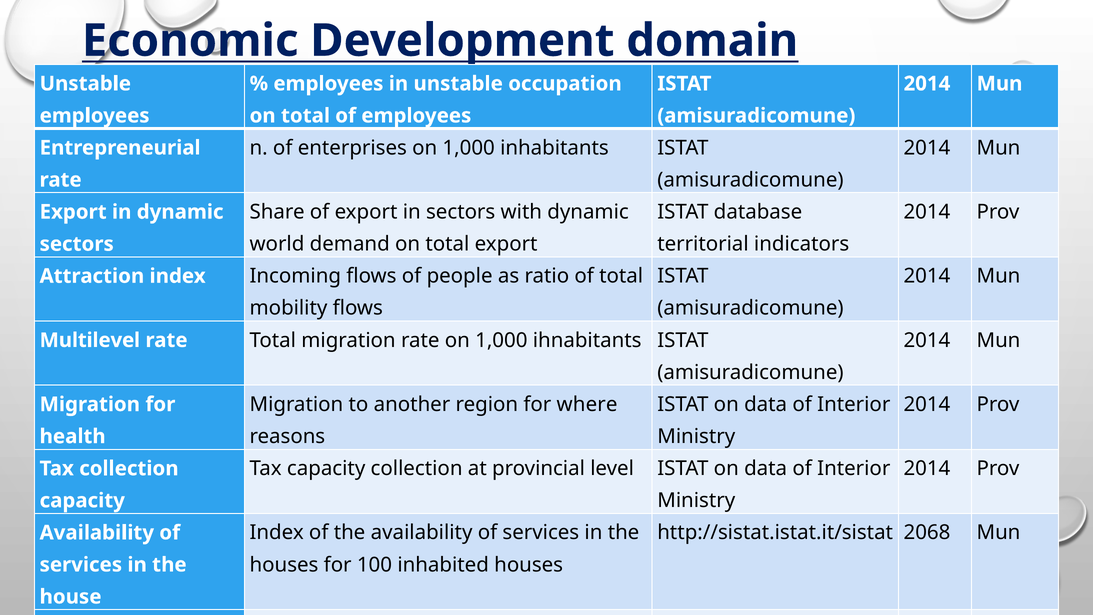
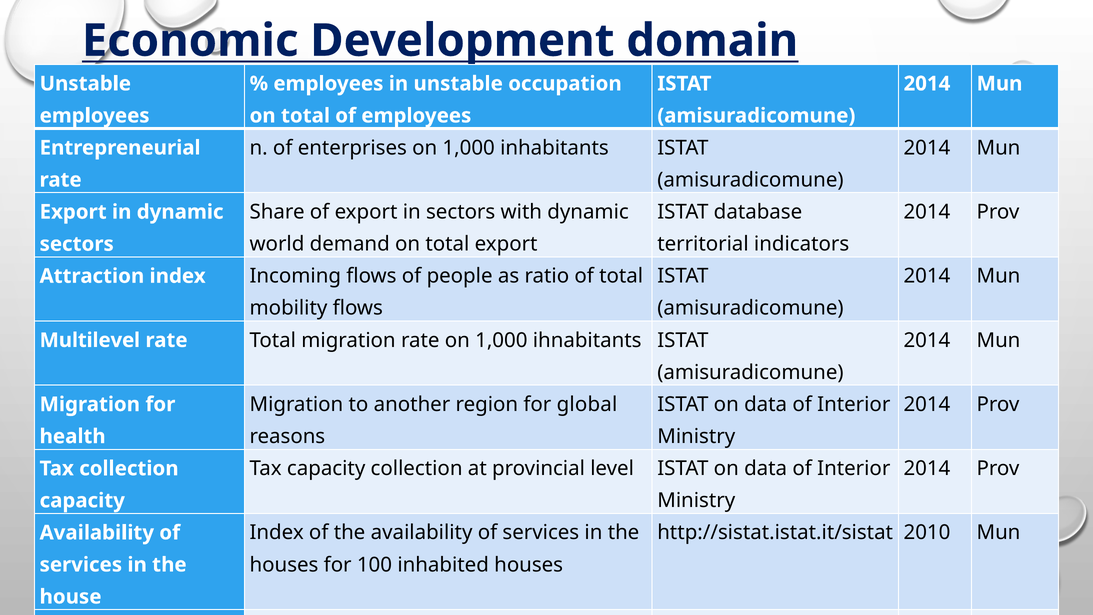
where: where -> global (587, 404)
2068: 2068 -> 2010 (927, 533)
